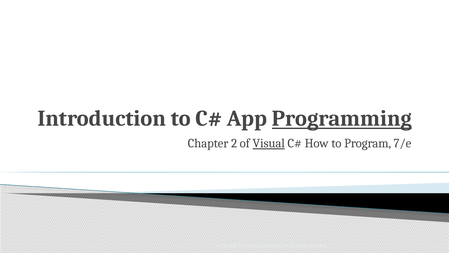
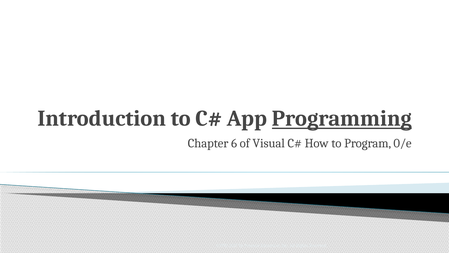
2: 2 -> 6 (234, 143)
Visual underline: present -> none (269, 143)
7/e: 7/e -> 0/e (402, 143)
